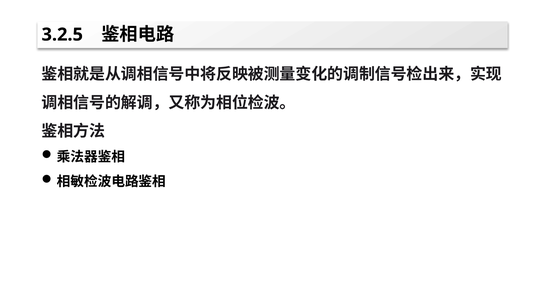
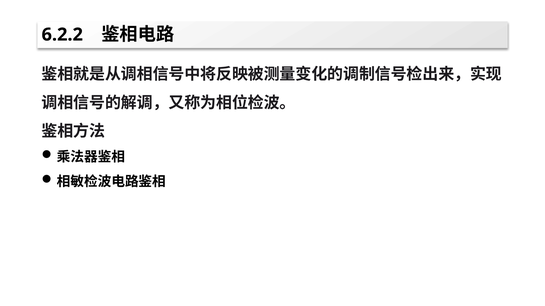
3.2.5: 3.2.5 -> 6.2.2 (62, 35)
